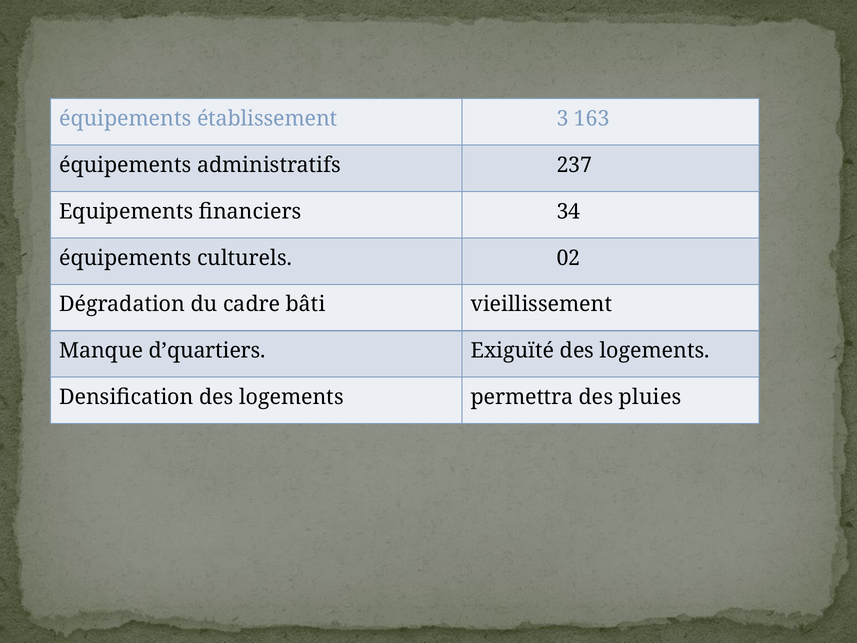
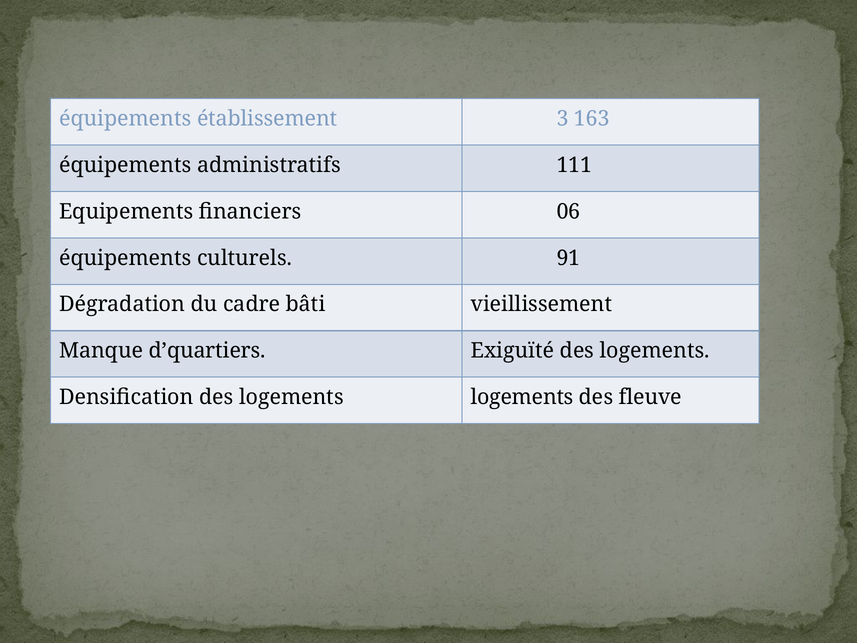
237: 237 -> 111 (574, 165)
34: 34 -> 06 (568, 211)
02: 02 -> 91 (568, 258)
logements permettra: permettra -> logements (522, 397)
pluies: pluies -> fleuve (650, 397)
